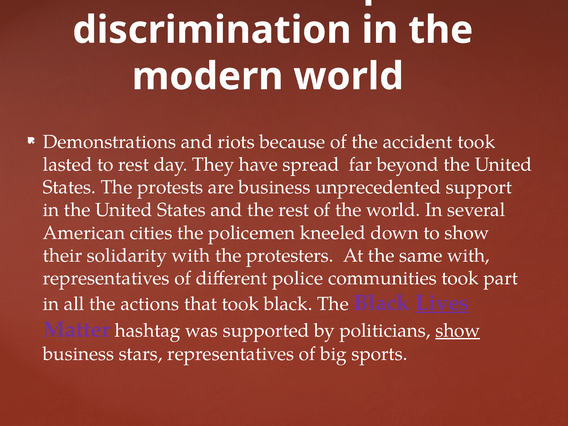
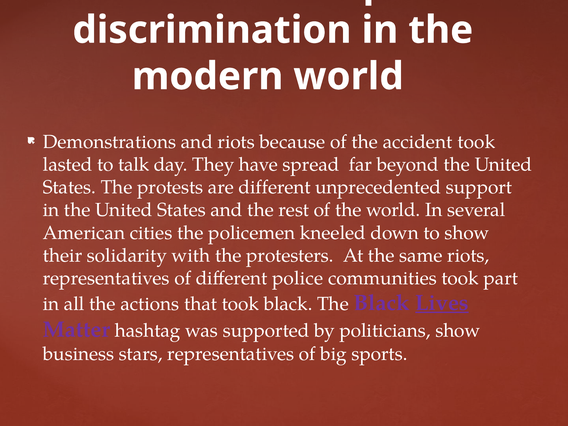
to rest: rest -> talk (134, 165)
are business: business -> different (275, 187)
same with: with -> riots (468, 255)
show underline: present -> none (458, 330)
